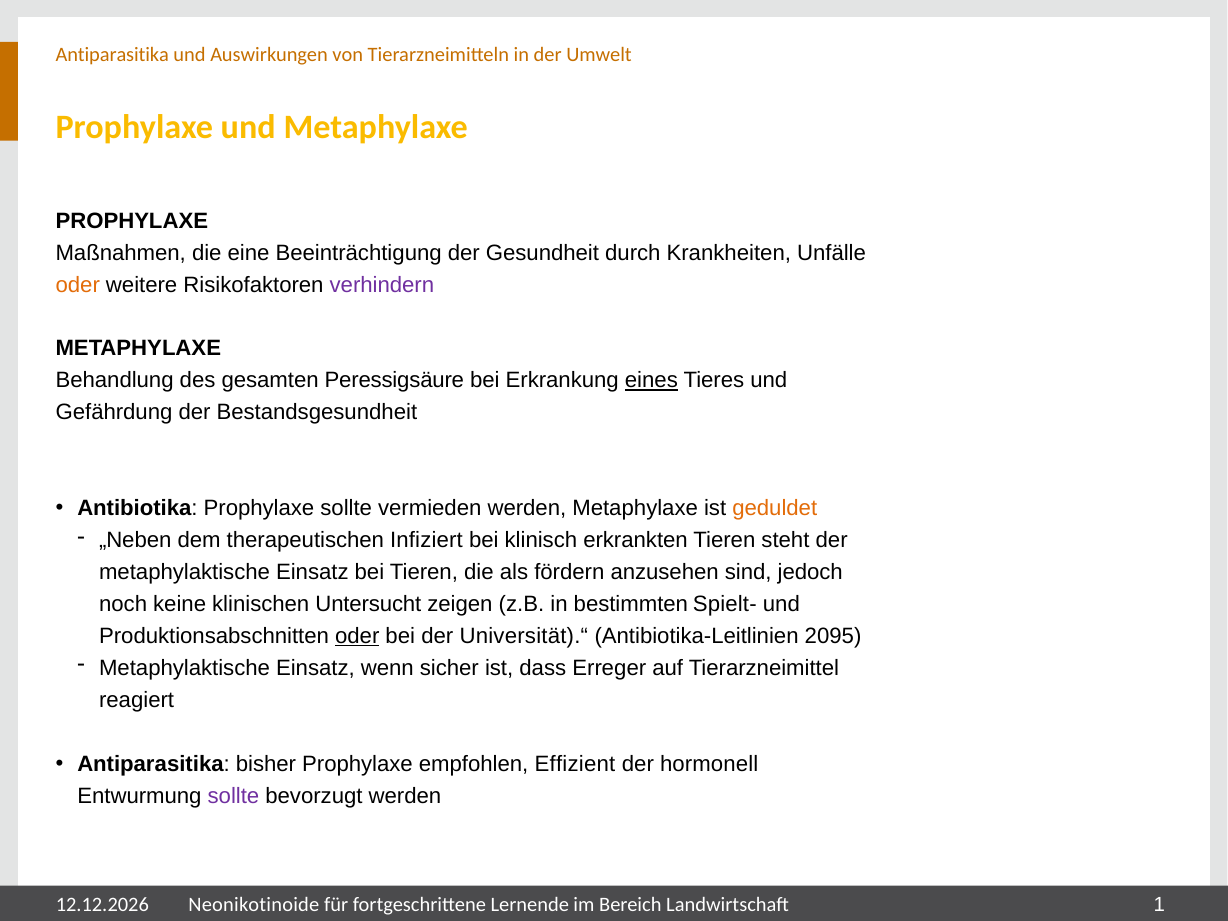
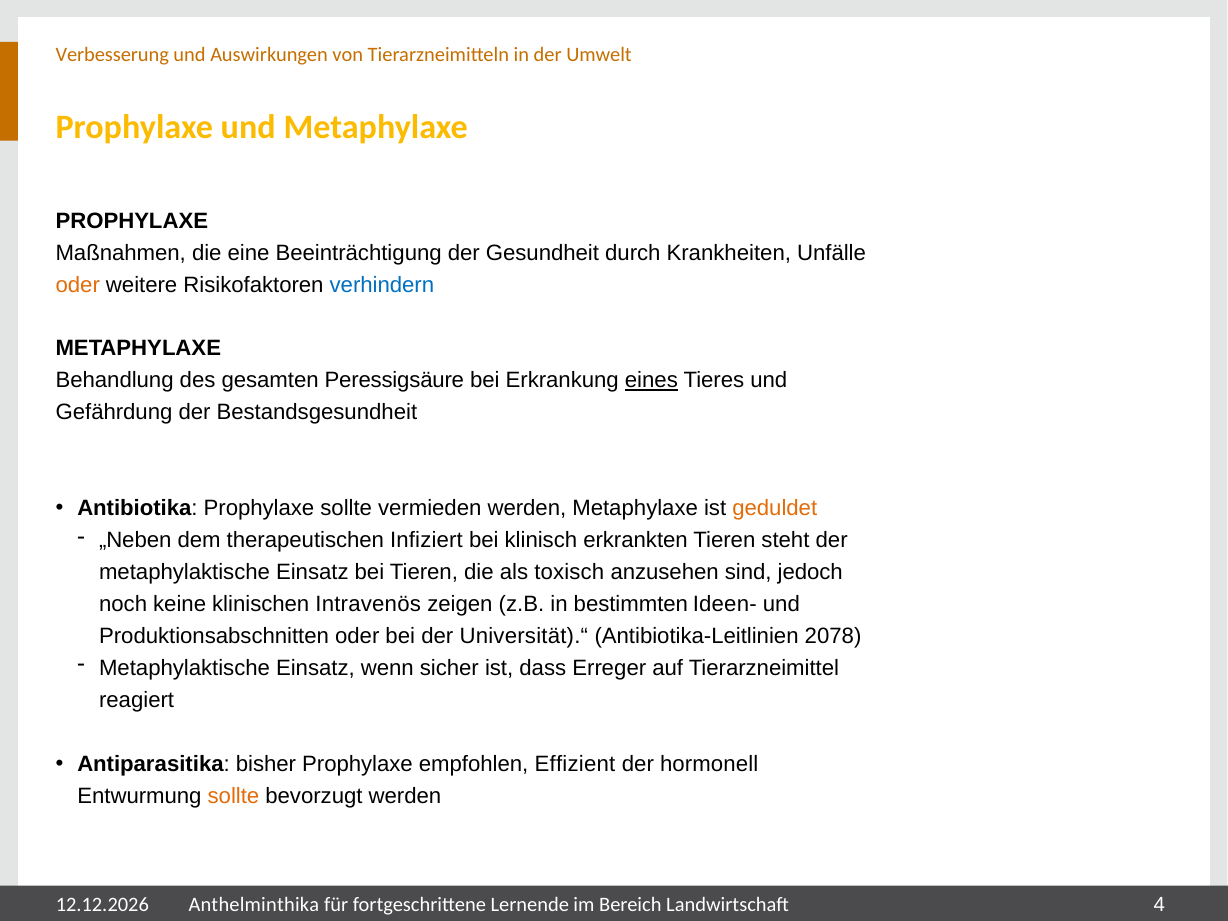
Antiparasitika: Antiparasitika -> Verbesserung (112, 54)
verhindern colour: purple -> blue (382, 285)
fördern: fördern -> toxisch (569, 572)
Untersucht: Untersucht -> Intravenös (368, 604)
Spielt-: Spielt- -> Ideen- (725, 604)
oder underline: present -> none (357, 636)
2095: 2095 -> 2078 (833, 636)
sollte colour: purple -> orange (233, 796)
Neonikotinoide: Neonikotinoide -> Anthelminthika (254, 905)
1: 1 -> 4 (1159, 905)
